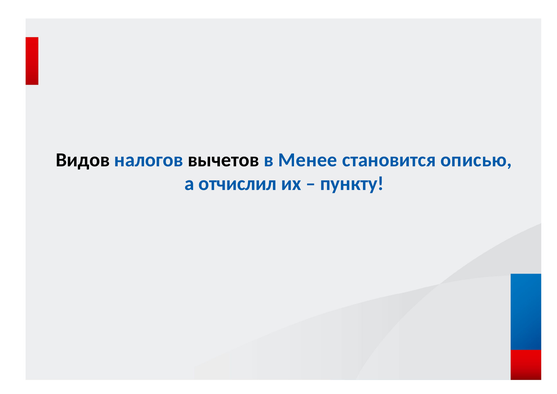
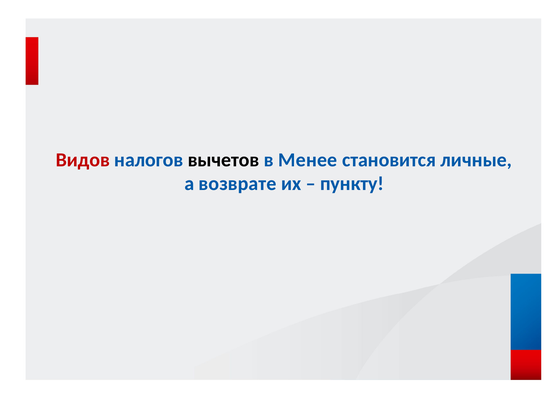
Видов colour: black -> red (83, 160)
описью: описью -> личные (476, 160)
отчислил: отчислил -> возврате (238, 184)
